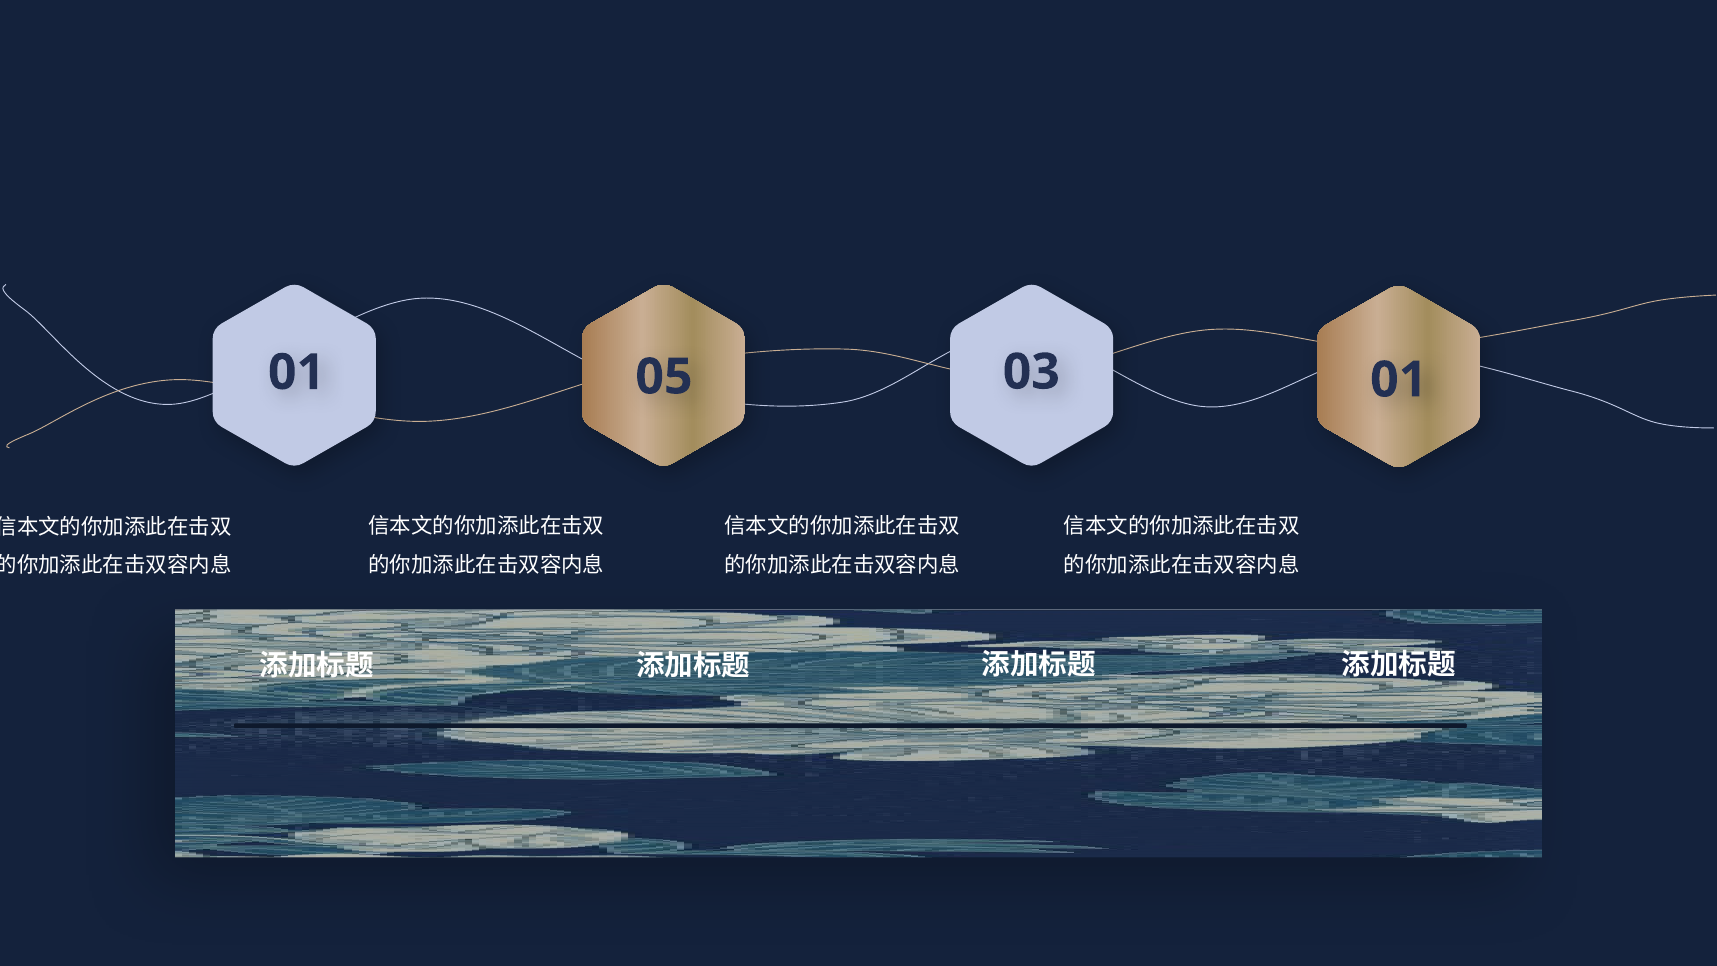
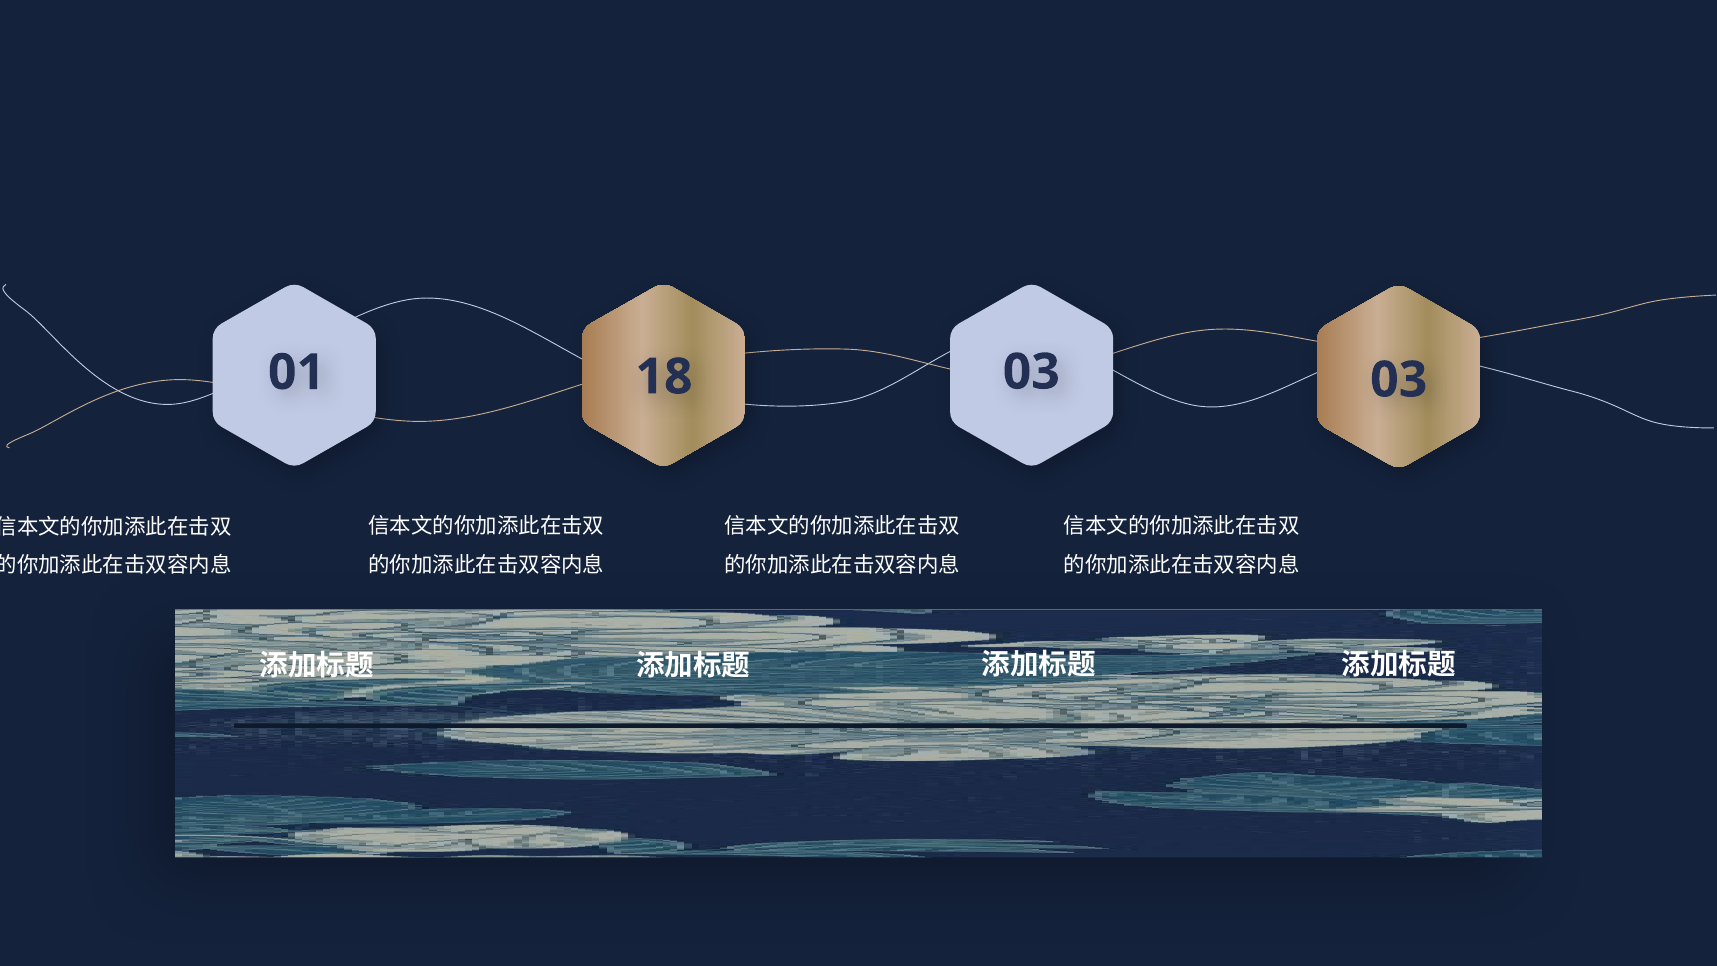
05: 05 -> 18 (664, 377)
03 01: 01 -> 03 (1399, 380)
